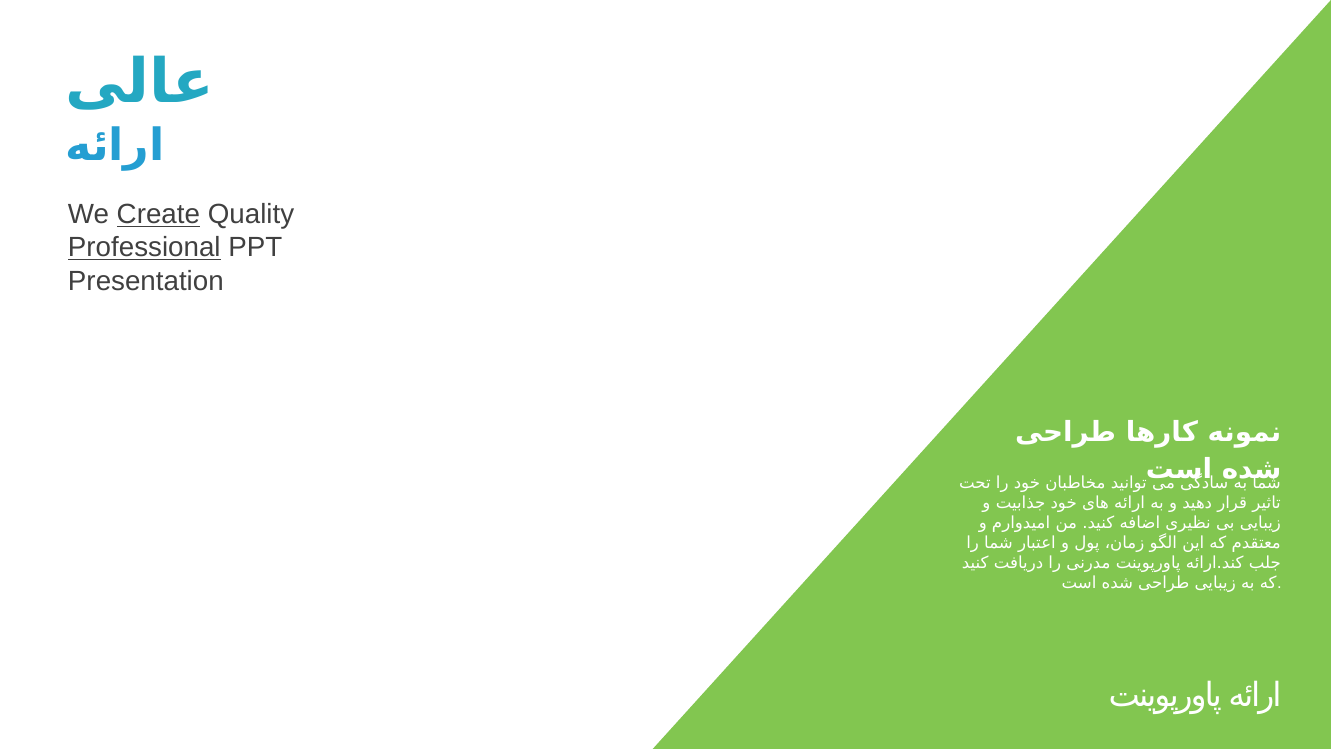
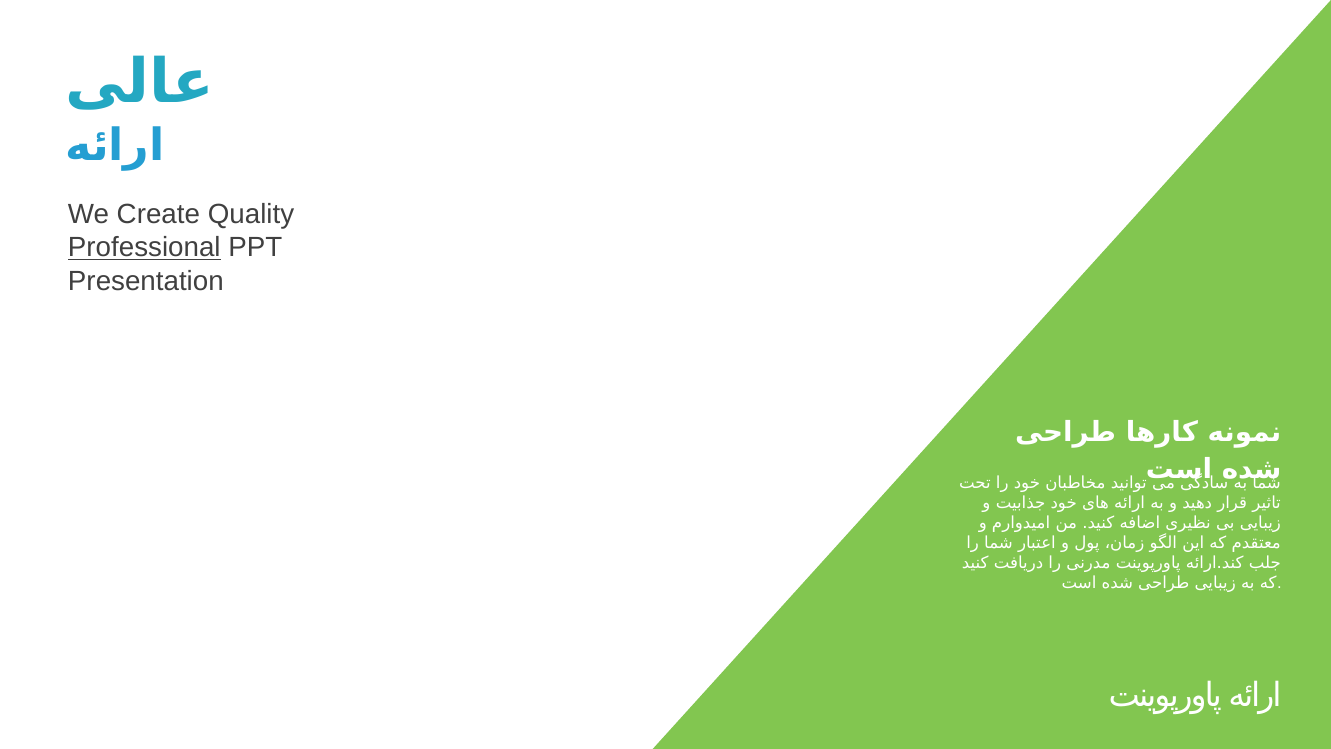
Create underline: present -> none (158, 214)
